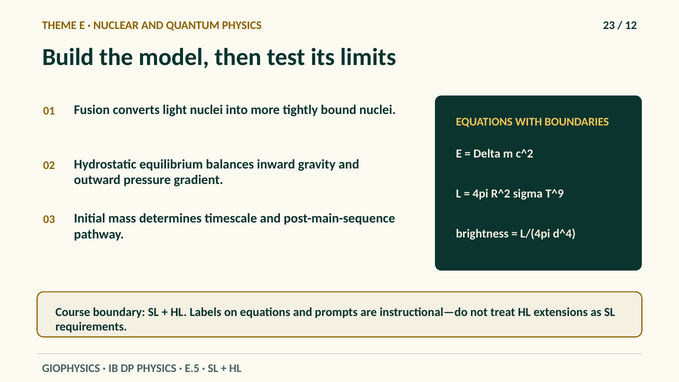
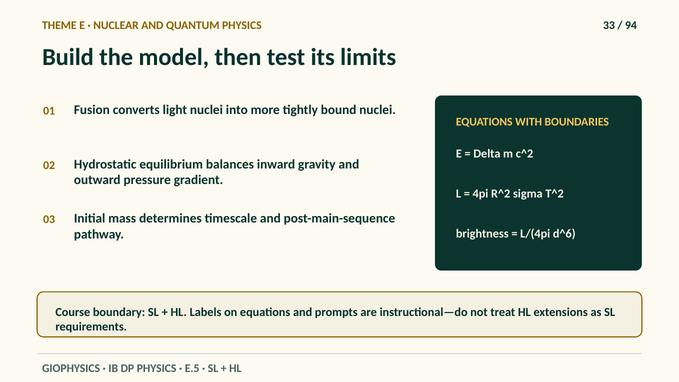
23: 23 -> 33 (609, 25)
12: 12 -> 94 (631, 25)
T^9: T^9 -> T^2 (555, 194)
d^4: d^4 -> d^6 (564, 233)
